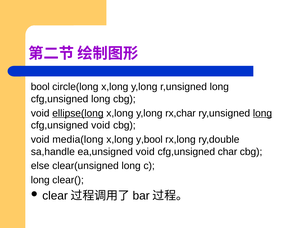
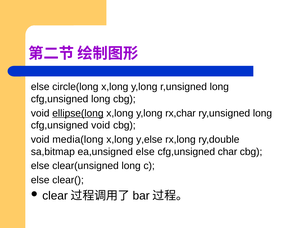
bool: bool -> else (40, 87)
long underline: present -> none (262, 113)
y,bool: y,bool -> y,else (149, 140)
sa,handle: sa,handle -> sa,bitmap (53, 152)
ea,unsigned void: void -> else (145, 152)
long: long -> else (40, 180)
